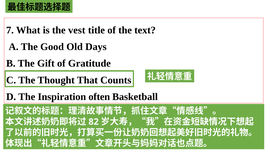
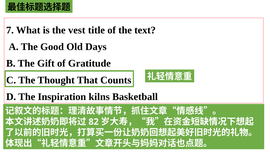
often: often -> kilns (99, 97)
